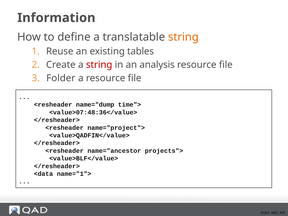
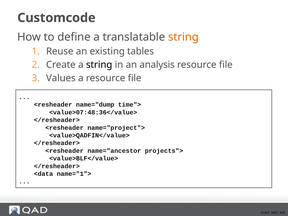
Information: Information -> Customcode (56, 18)
string colour: red -> black (99, 65)
Folder: Folder -> Values (61, 78)
